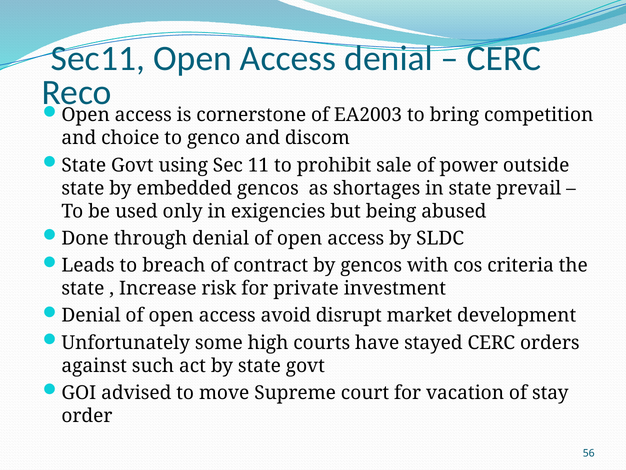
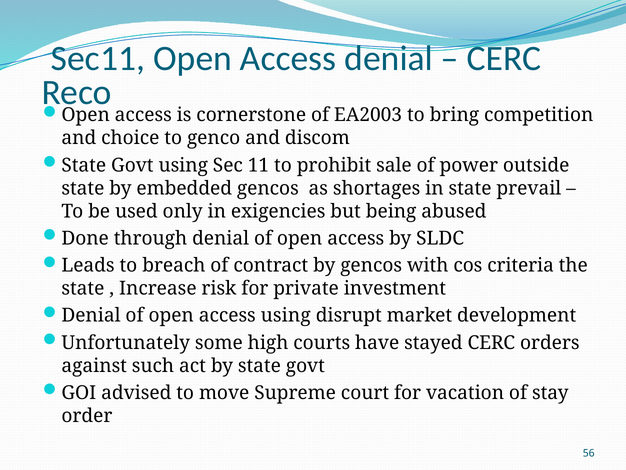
access avoid: avoid -> using (286, 315)
